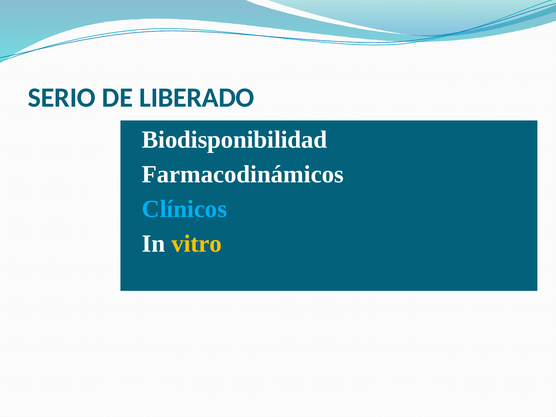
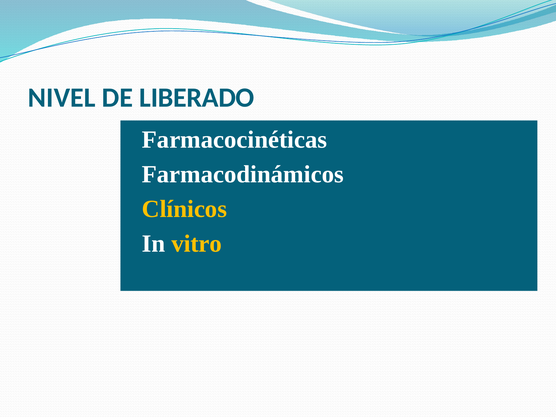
SERIO: SERIO -> NIVEL (62, 98)
Biodisponibilidad: Biodisponibilidad -> Farmacocinéticas (235, 140)
Clínicos colour: light blue -> yellow (184, 209)
